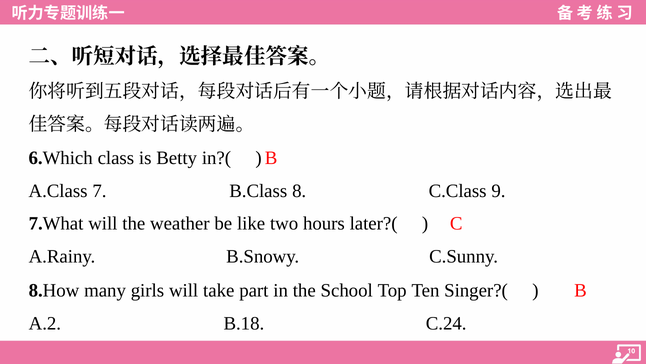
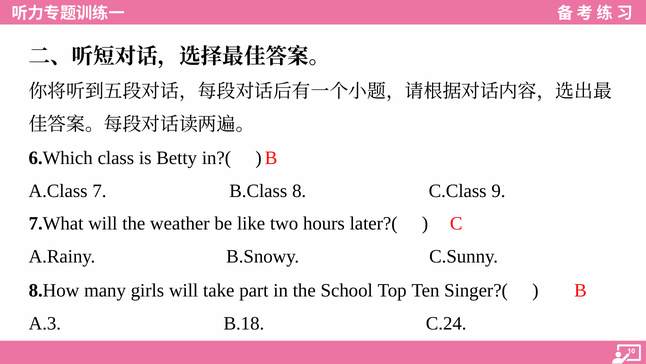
A.2: A.2 -> A.3 (45, 323)
